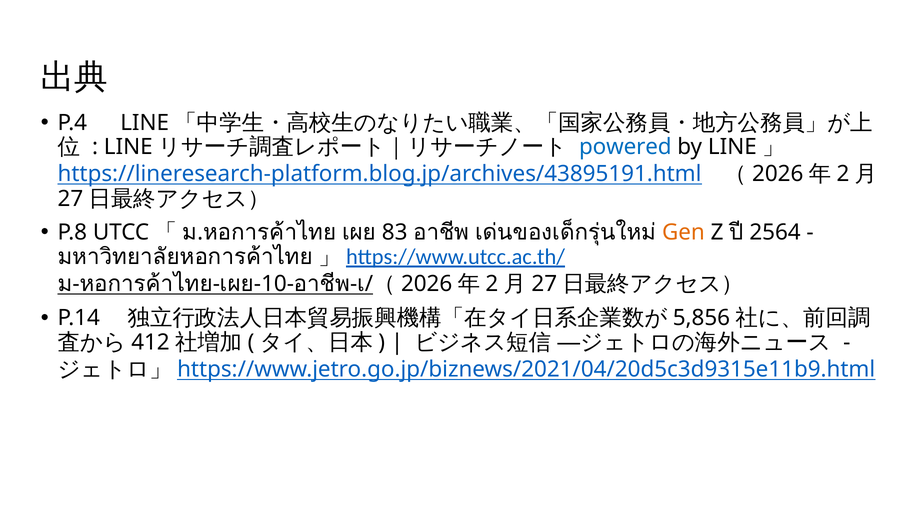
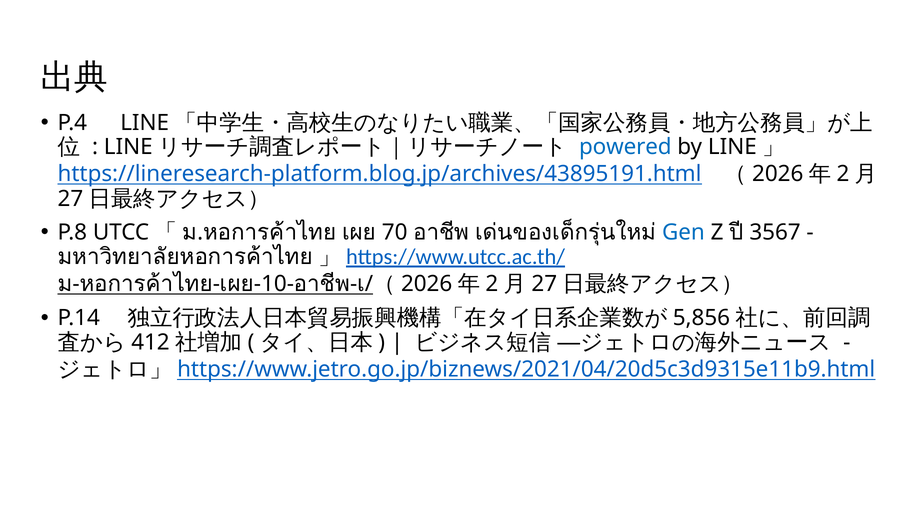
83: 83 -> 70 (395, 232)
Gen colour: orange -> blue (683, 232)
2564: 2564 -> 3567 (775, 232)
